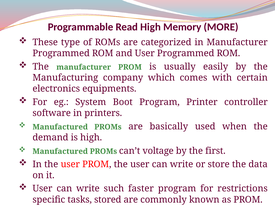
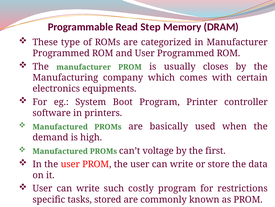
Read High: High -> Step (151, 27)
MORE: MORE -> DRAM (221, 27)
easily: easily -> closes (216, 66)
faster: faster -> costly (141, 188)
